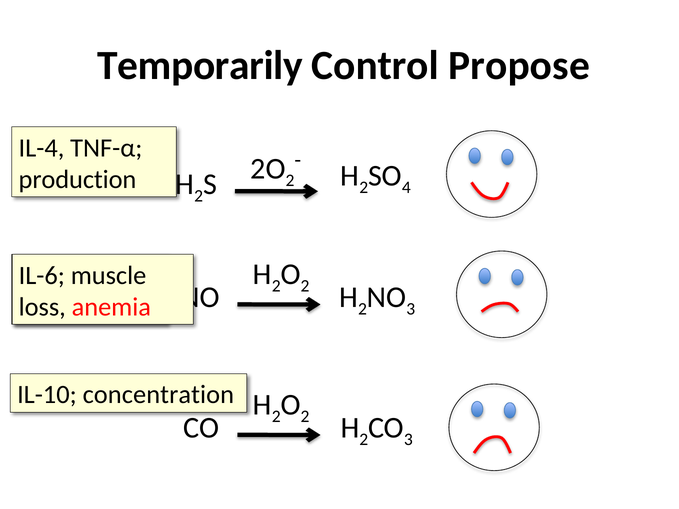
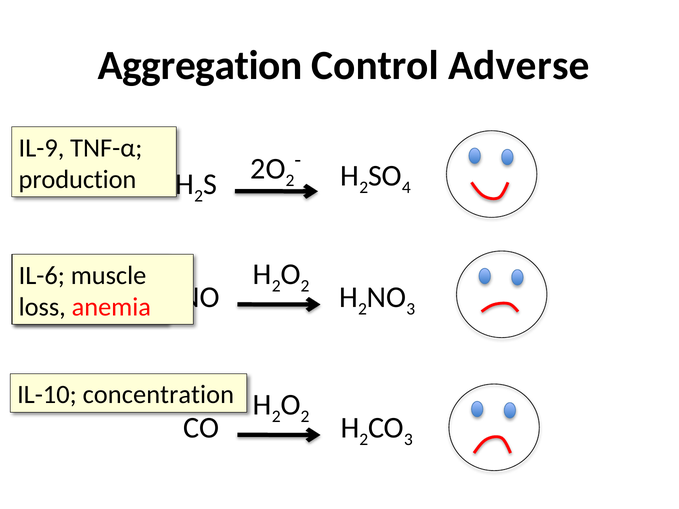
Temporarily: Temporarily -> Aggregation (200, 66)
Propose: Propose -> Adverse (519, 66)
IL-4: IL-4 -> IL-9 (41, 148)
